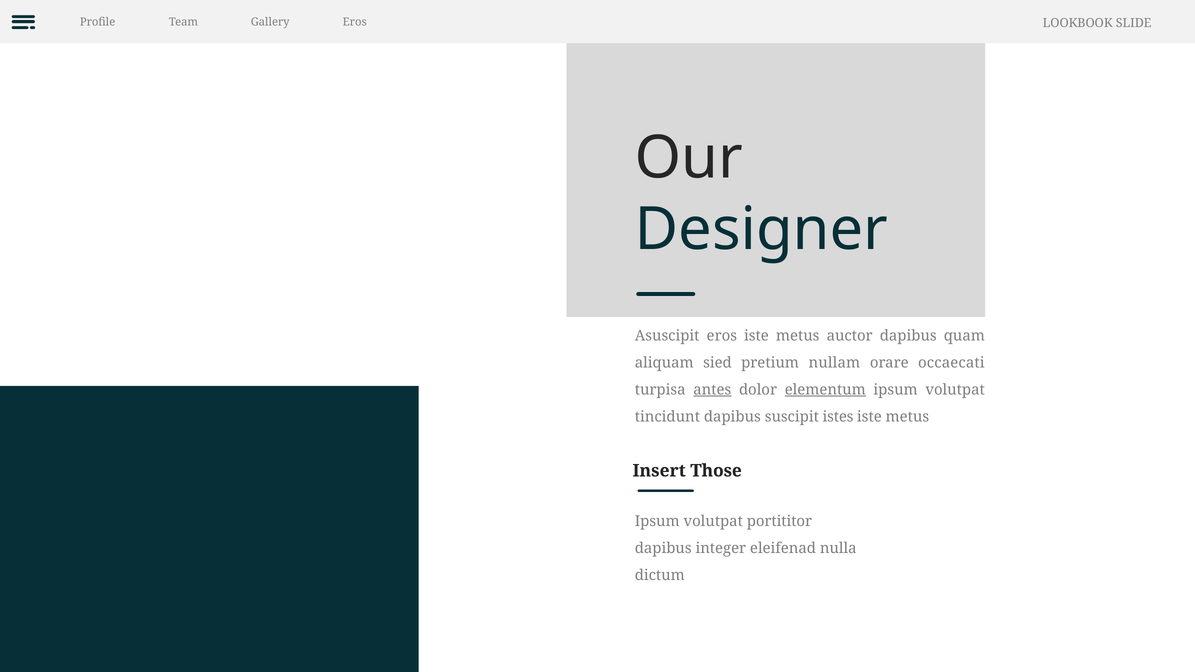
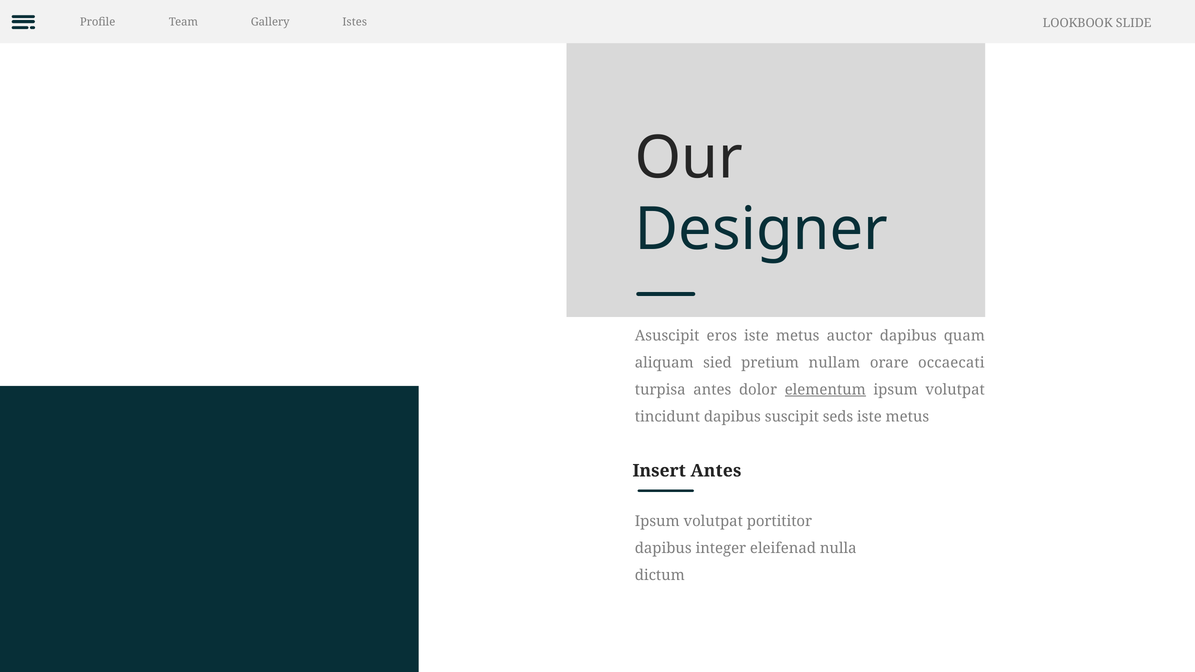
Gallery Eros: Eros -> Istes (355, 22)
antes underline: present -> none (712, 390)
istes: istes -> seds (838, 417)
Insert Those: Those -> Antes (716, 471)
